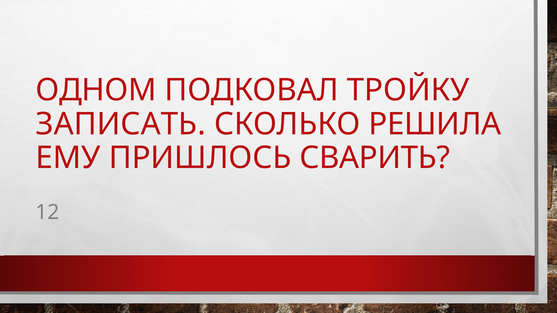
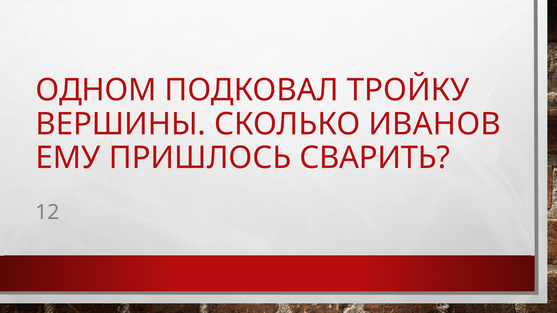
ЗАПИСАТЬ: ЗАПИСАТЬ -> ВЕРШИНЫ (121, 124)
РЕШИЛА: РЕШИЛА -> ИВАНОВ (435, 124)
